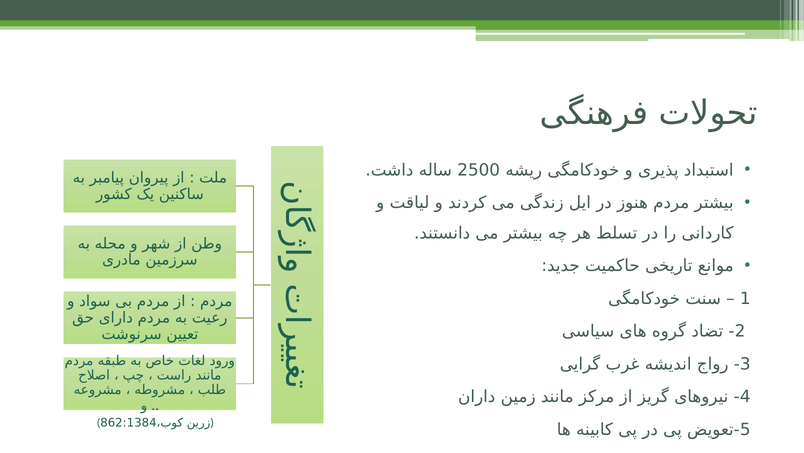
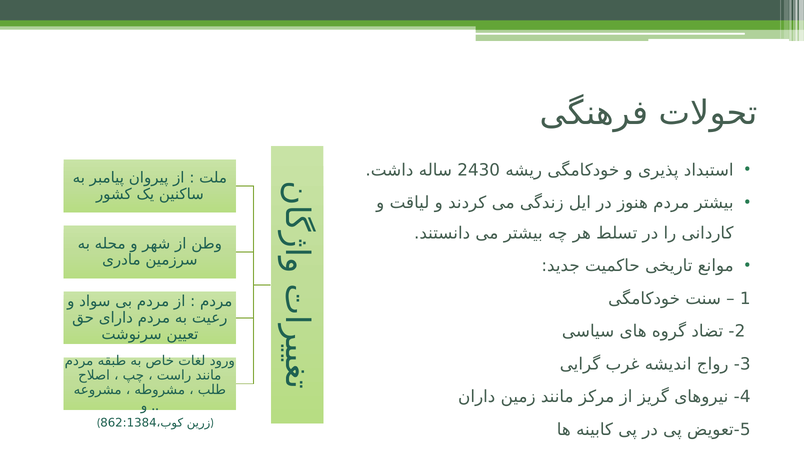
2500: 2500 -> 2430 (479, 170)
